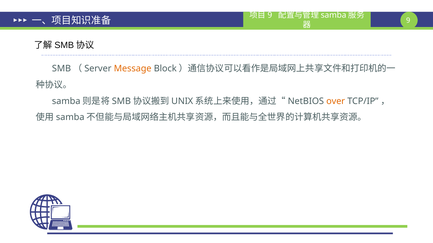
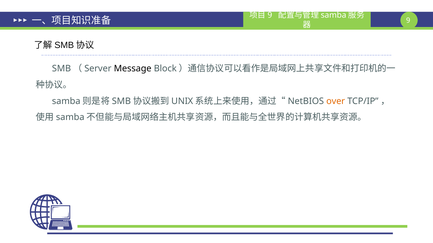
Message colour: orange -> black (133, 69)
